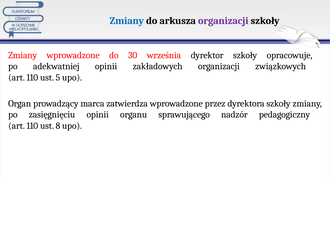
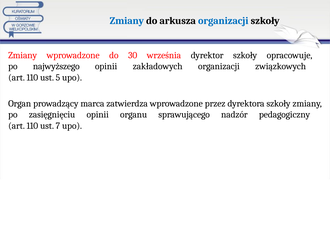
organizacji colour: purple -> blue (223, 21)
adekwatniej: adekwatniej -> najwyższego (56, 67)
8: 8 -> 7 (58, 126)
